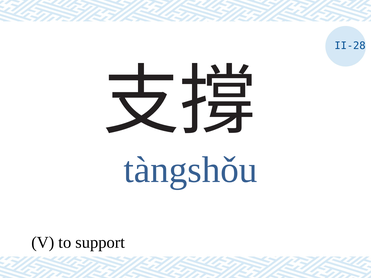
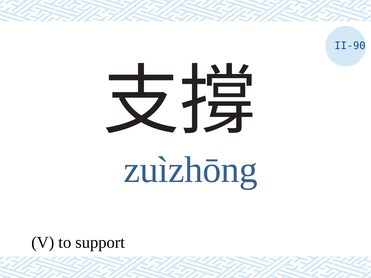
II-28: II-28 -> II-90 (350, 46)
tàngshǒu: tàngshǒu -> zuìzhōng (191, 170)
